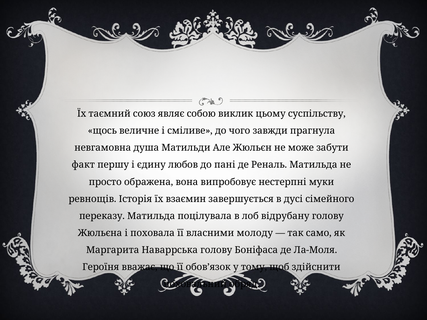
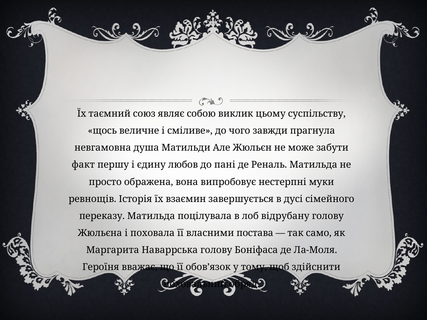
молоду: молоду -> постава (255, 233)
